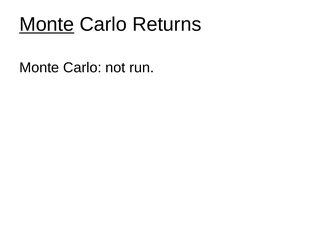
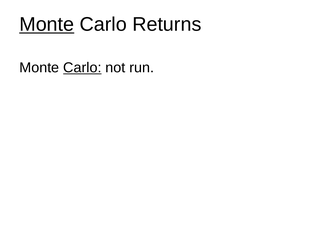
Carlo underline: none -> present (82, 68)
